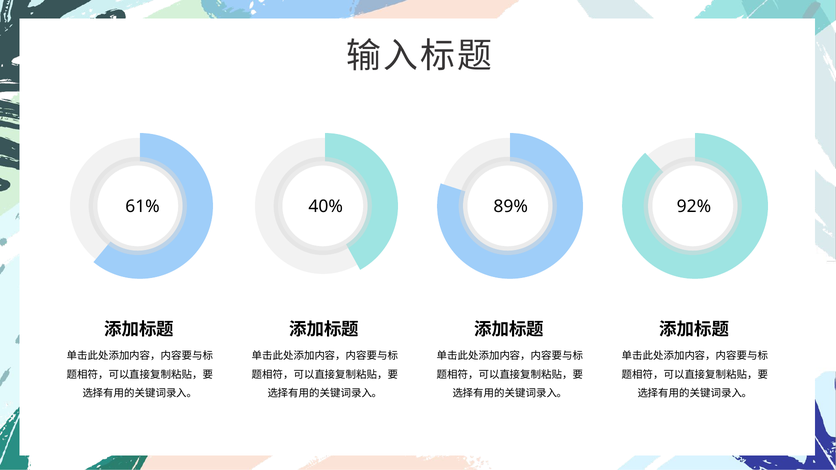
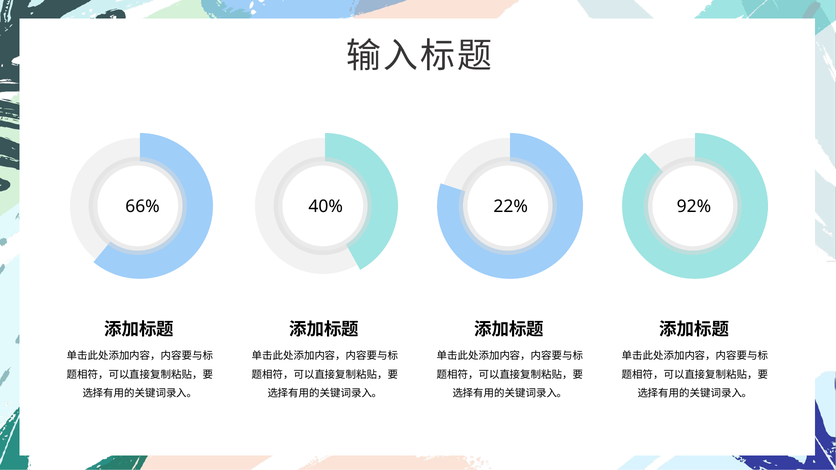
61%: 61% -> 66% (143, 206)
89%: 89% -> 22% (511, 206)
